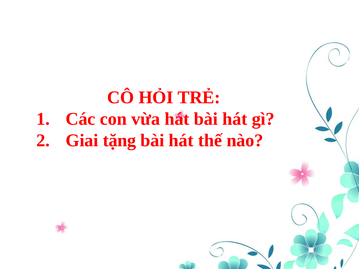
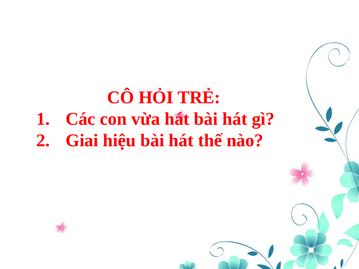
tặng: tặng -> hiệu (119, 141)
